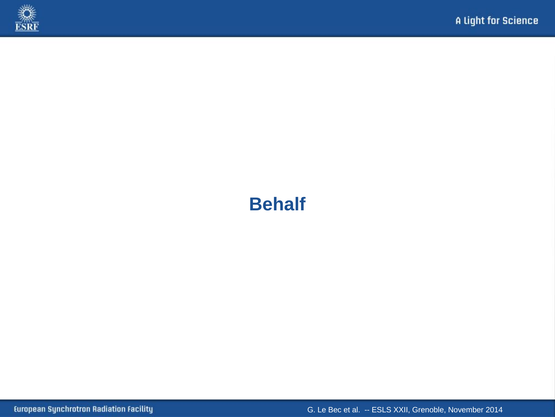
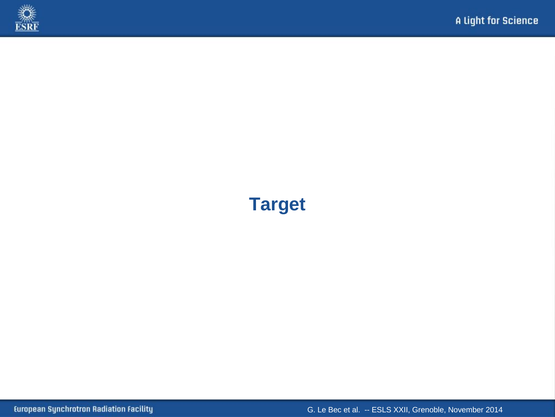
Behalf: Behalf -> Target (277, 204)
